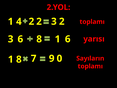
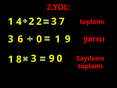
2 2: 2 -> 7 (62, 21)
6 8: 8 -> 0 (39, 39)
1 6: 6 -> 9 (68, 39)
8 7: 7 -> 3 (34, 58)
